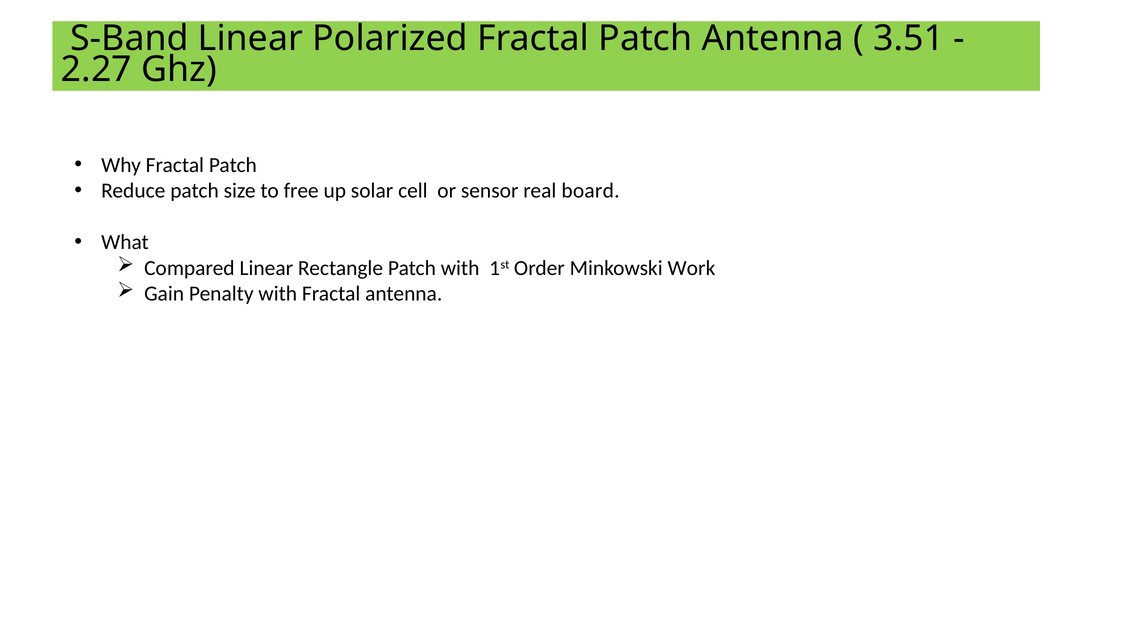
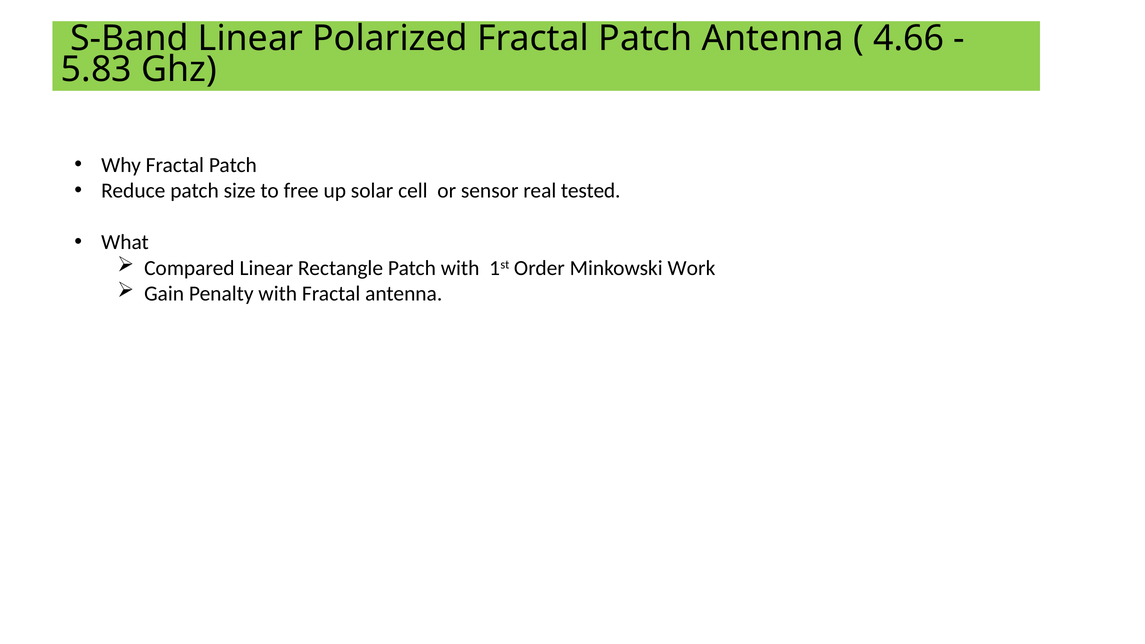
3.51: 3.51 -> 4.66 (909, 38)
2.27: 2.27 -> 5.83 (96, 69)
board: board -> tested (591, 191)
